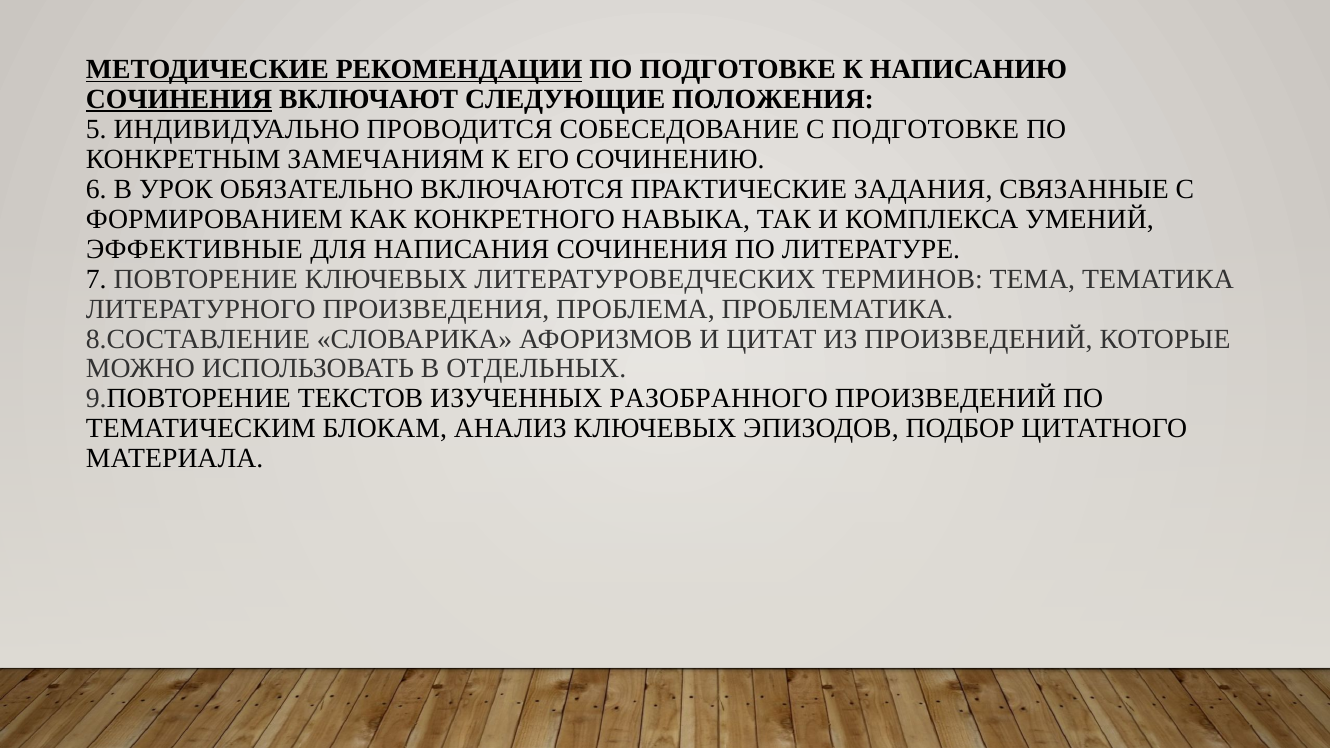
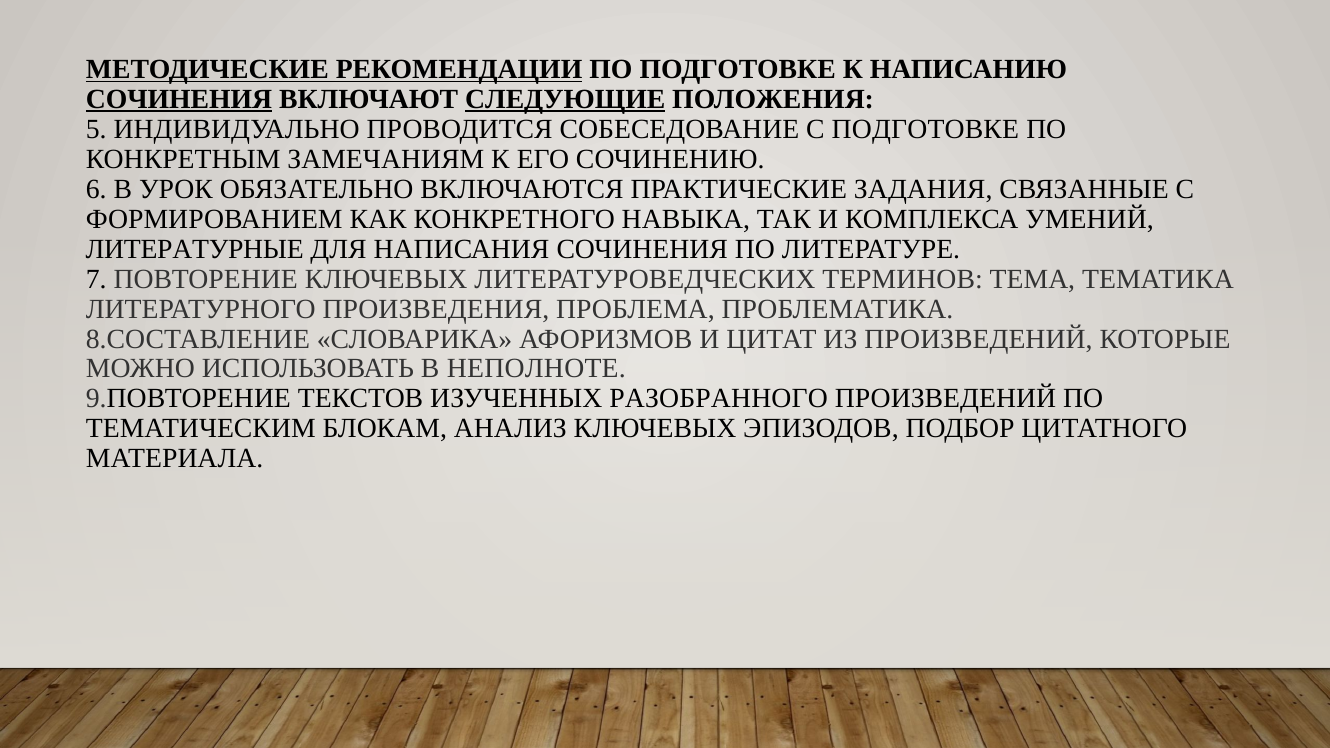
СЛЕДУЮЩИЕ underline: none -> present (565, 99)
ЭФФЕКТИВНЫЕ: ЭФФЕКТИВНЫЕ -> ЛИТЕРАТУРНЫЕ (195, 249)
ОТДЕЛЬНЫХ: ОТДЕЛЬНЫХ -> НЕПОЛНОТЕ (536, 369)
